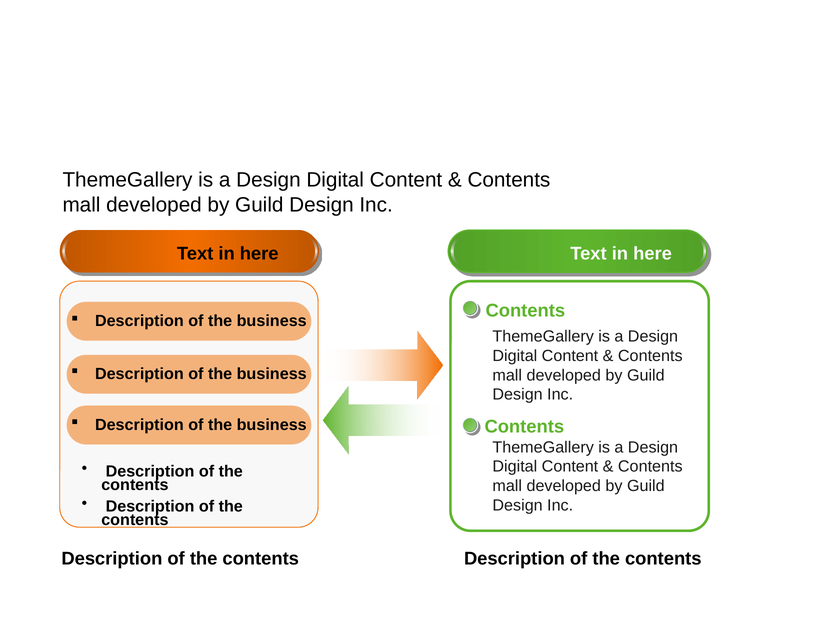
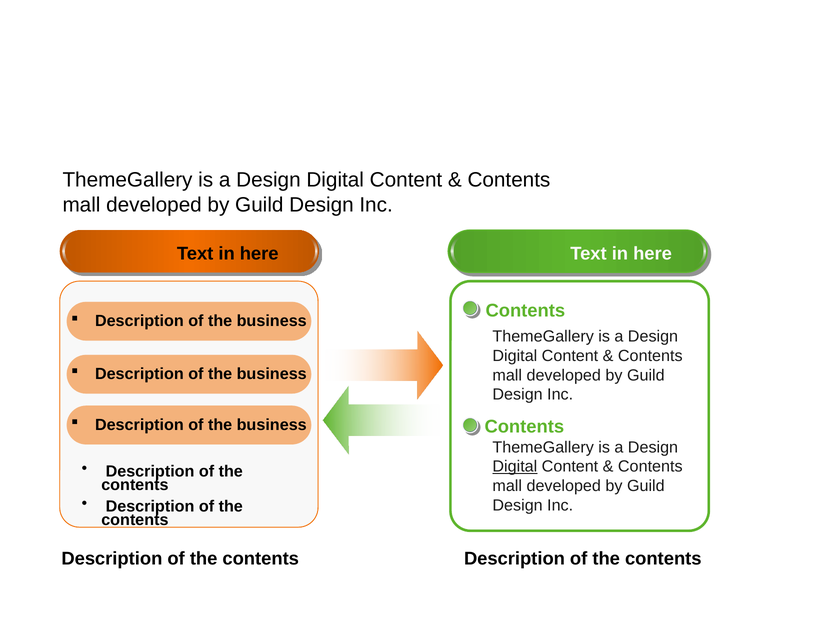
Digital underline: none -> present (515, 466)
